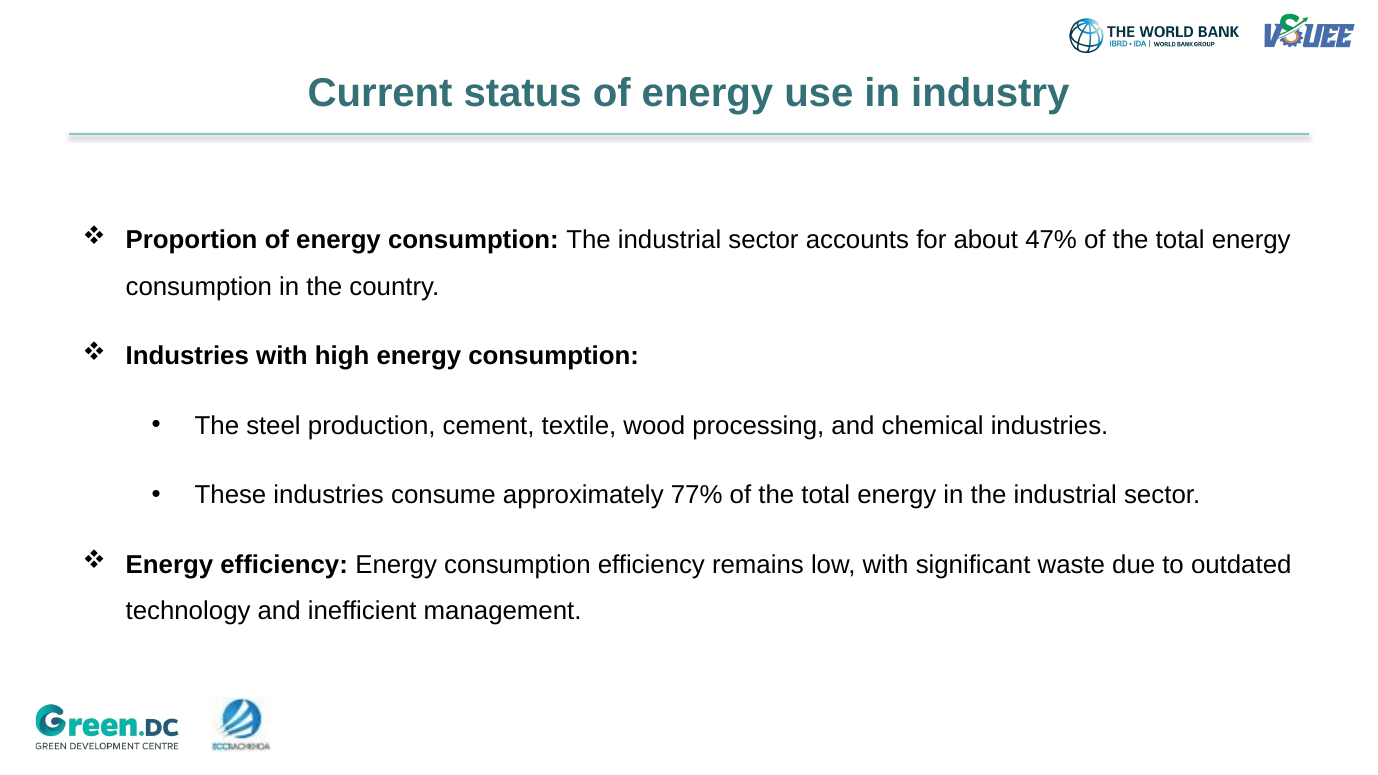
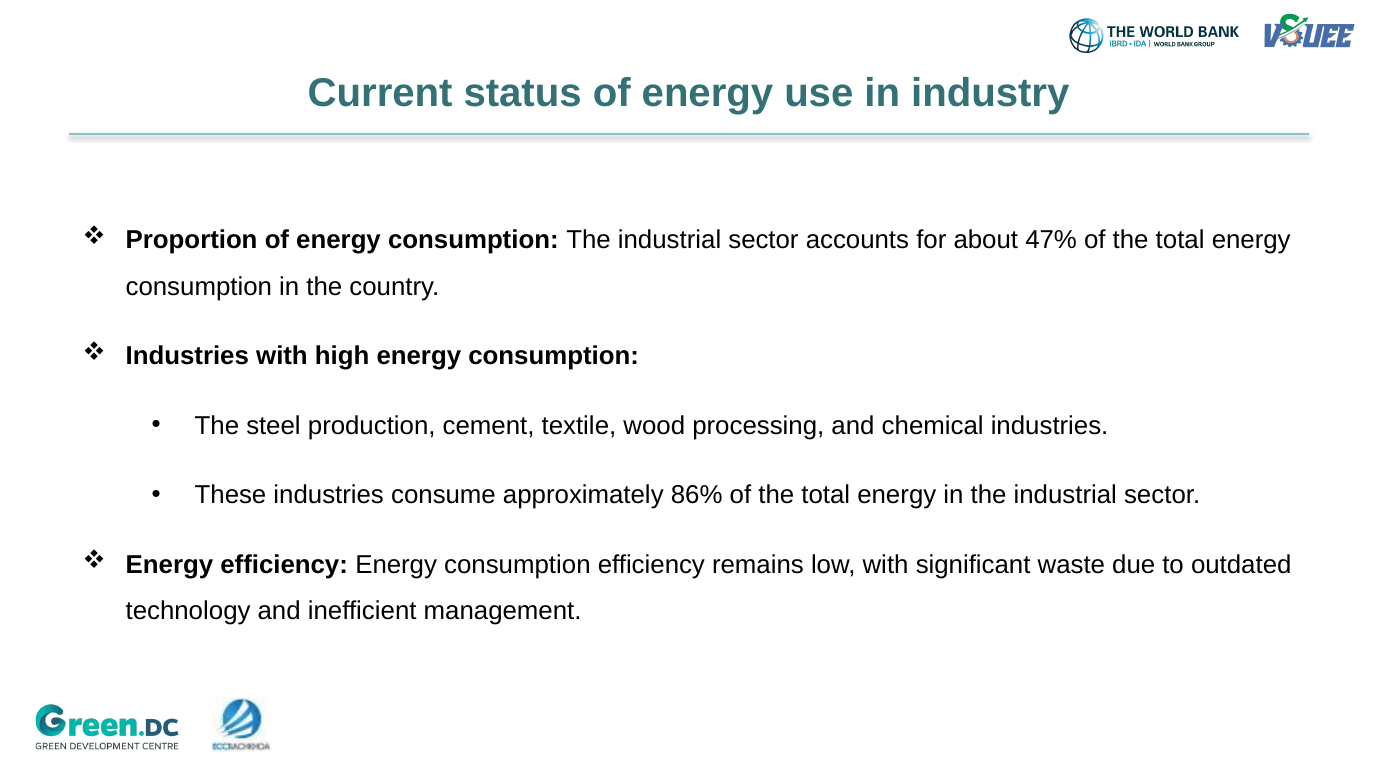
77%: 77% -> 86% (697, 495)
